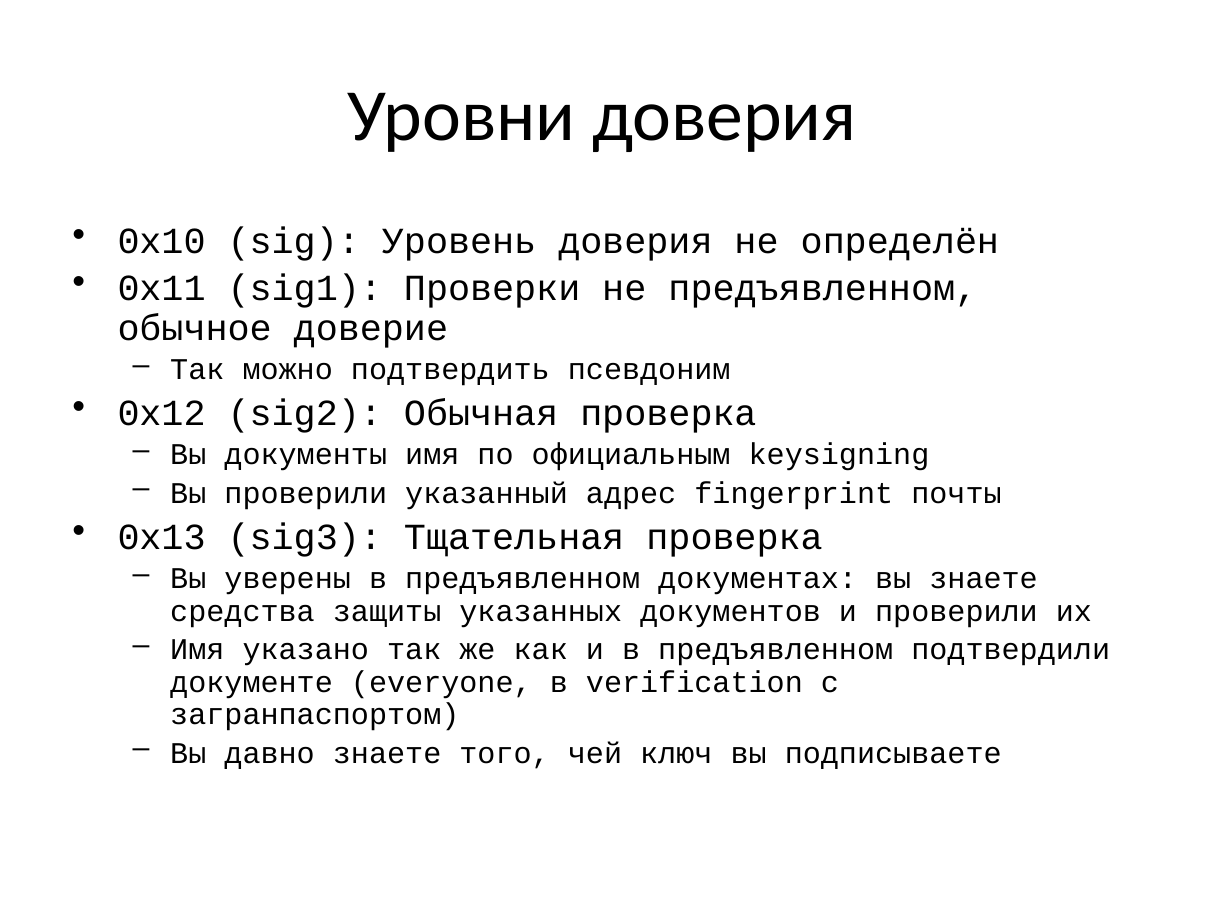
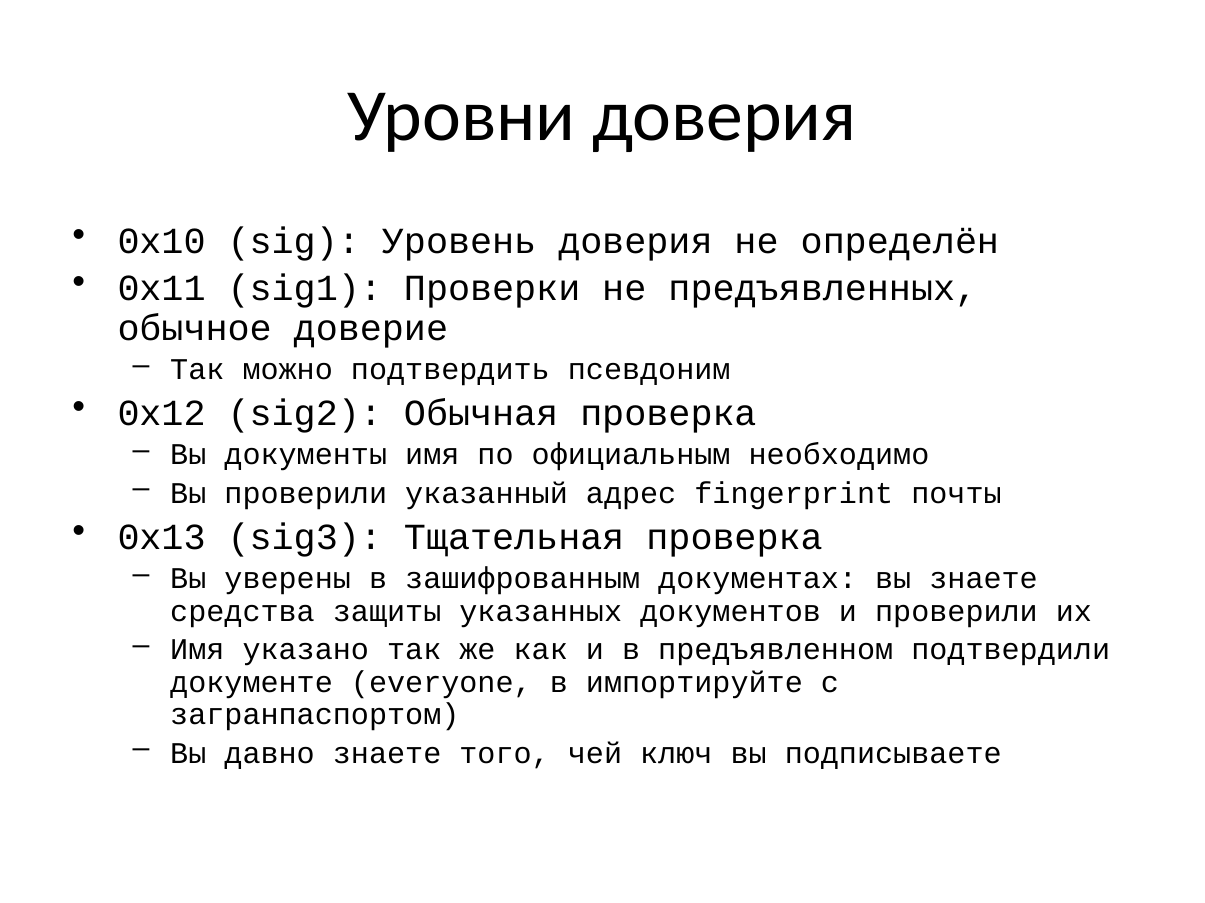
не предъявленном: предъявленном -> предъявленных (823, 289)
keysigning: keysigning -> необходимо (839, 455)
уверены в предъявленном: предъявленном -> зашифрованным (523, 579)
verification: verification -> импортируйте (694, 683)
